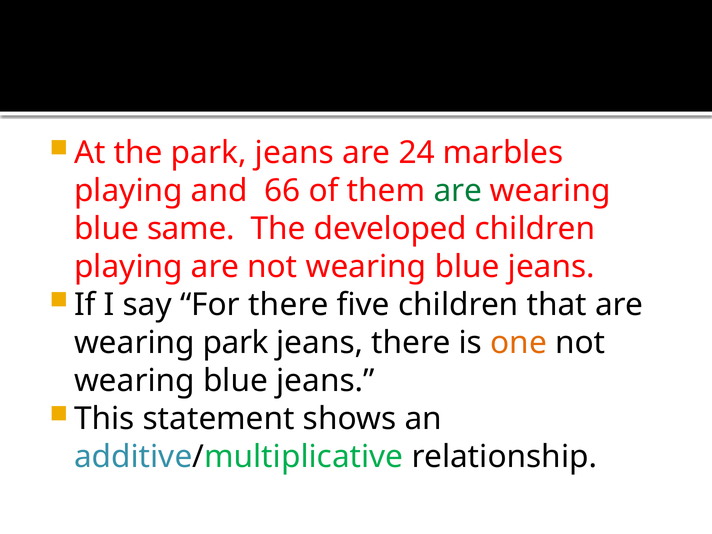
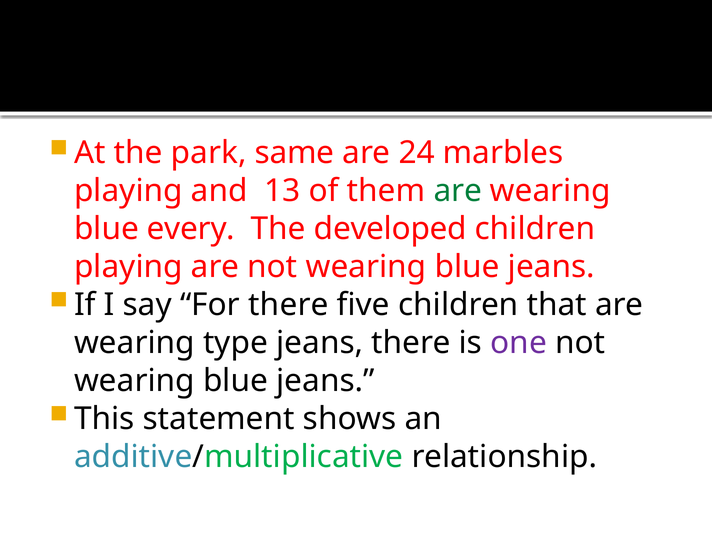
the park jeans: jeans -> same (295, 153)
66: 66 -> 13 (282, 191)
same: same -> every (191, 229)
wearing park: park -> type (236, 343)
one colour: orange -> purple (519, 343)
